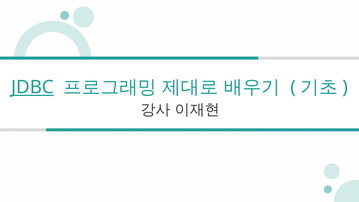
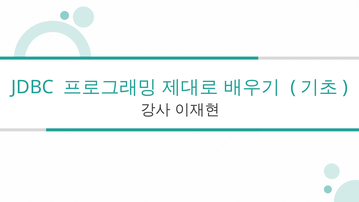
JDBC underline: present -> none (32, 87)
